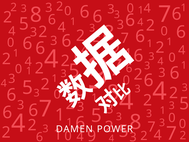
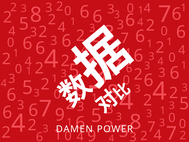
6: 6 -> 2 (52, 20)
7 1: 1 -> 9 (60, 115)
